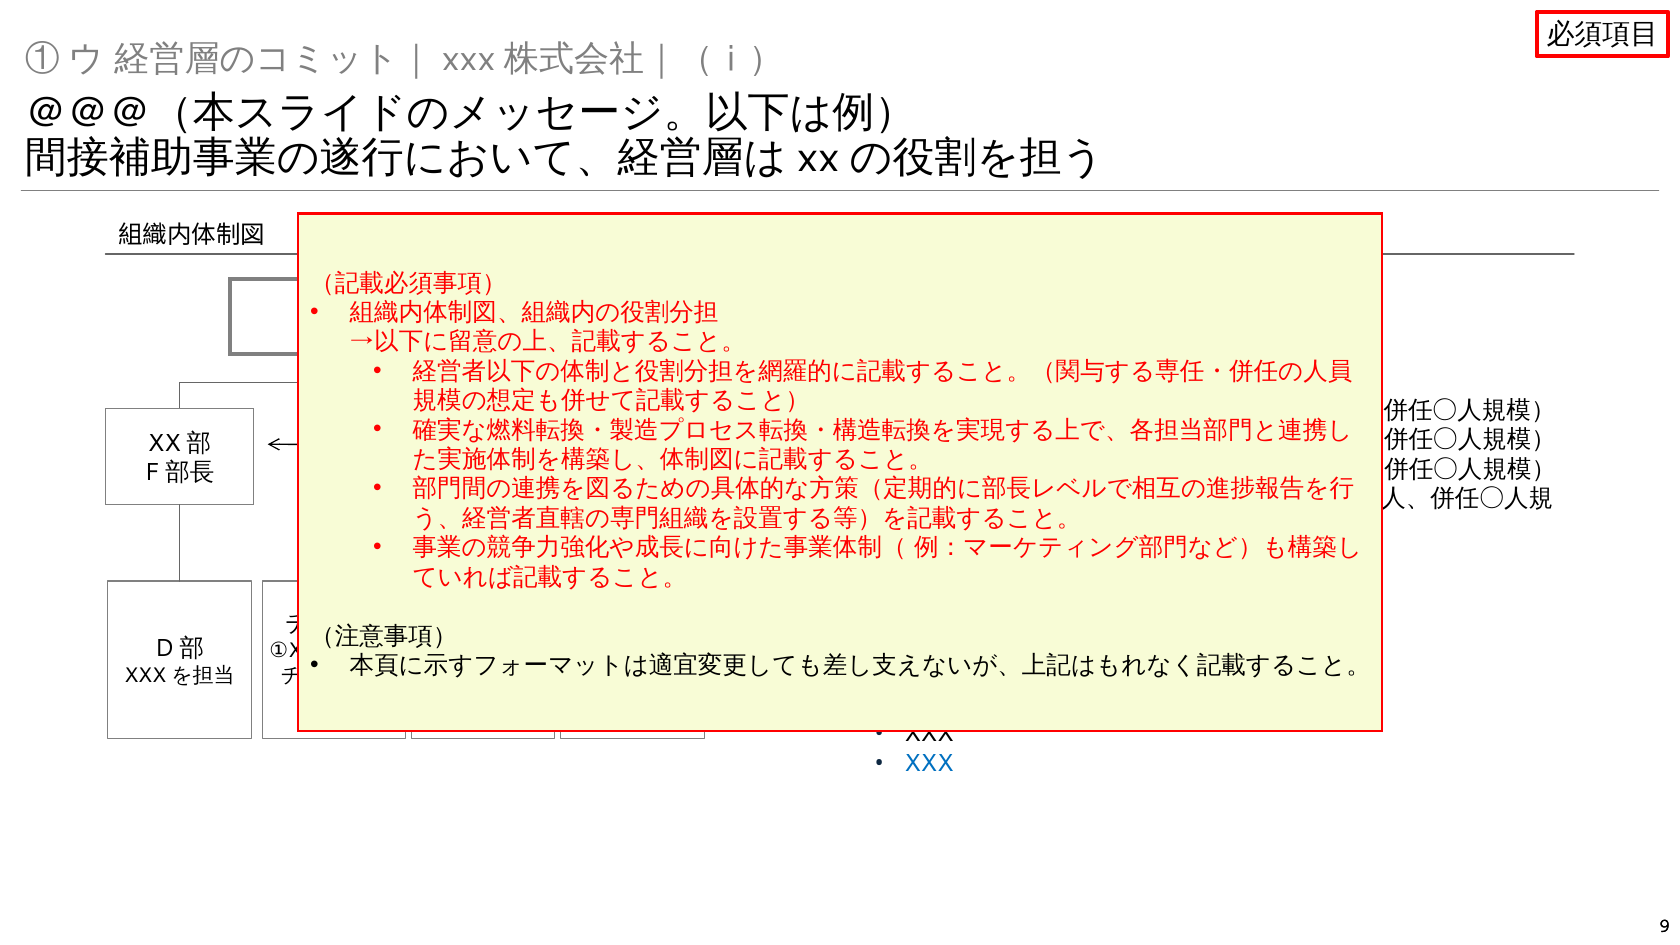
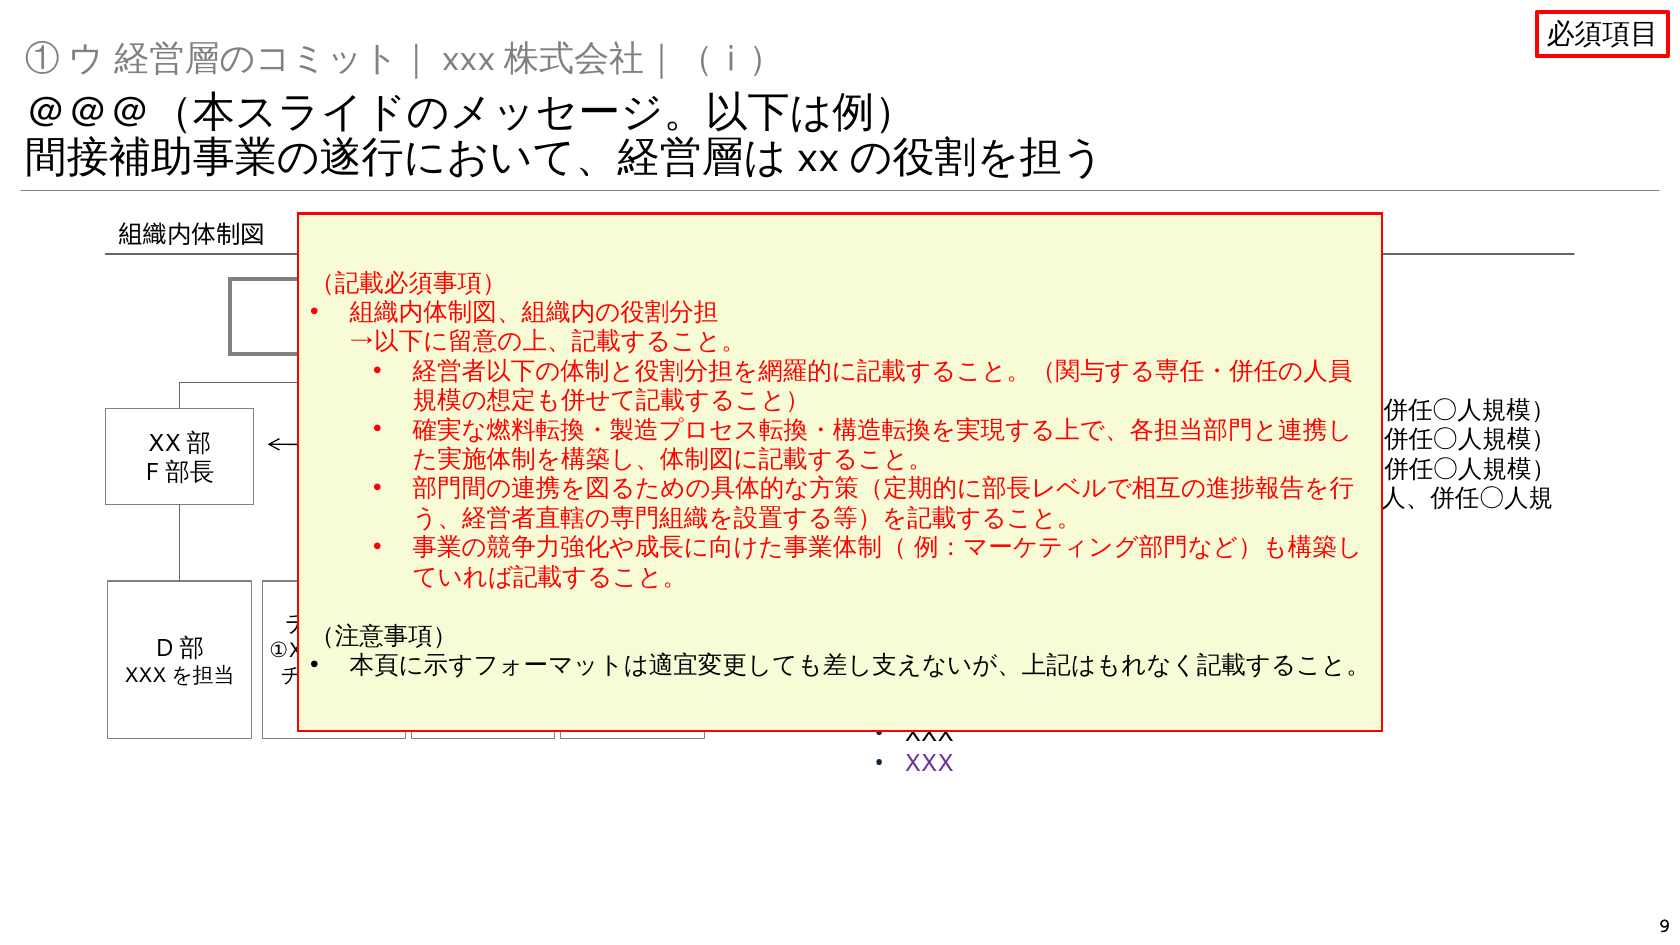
XXX colour: blue -> purple (929, 763)
